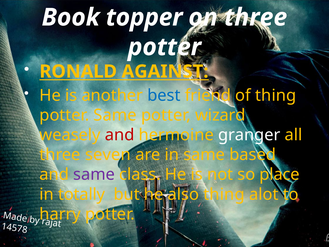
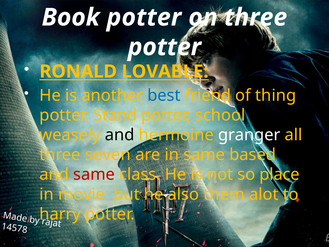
Book topper: topper -> potter (144, 17)
AGAINST: AGAINST -> LOVABLE (165, 71)
potter Same: Same -> Stand (115, 115)
wizard: wizard -> school (220, 115)
and colour: red -> black (120, 135)
same colour: purple -> red (94, 174)
totally: totally -> movie (82, 194)
also thing: thing -> them (224, 194)
